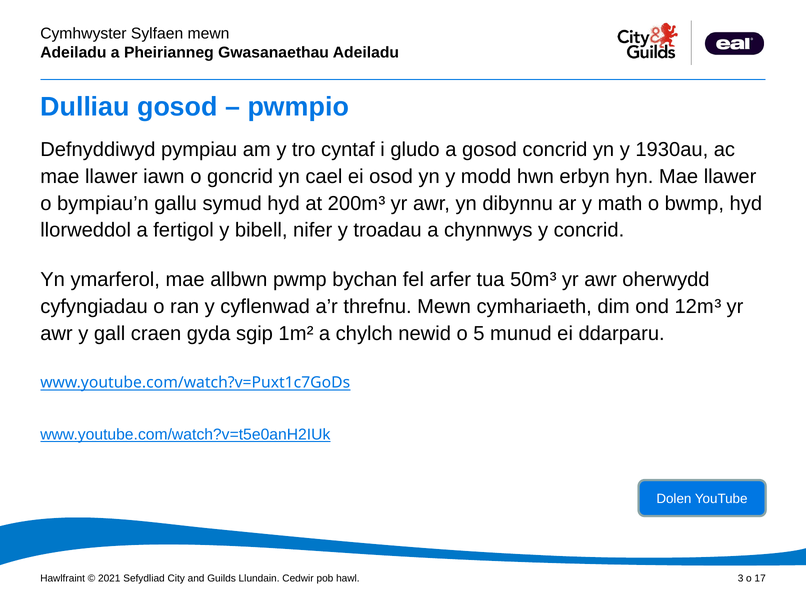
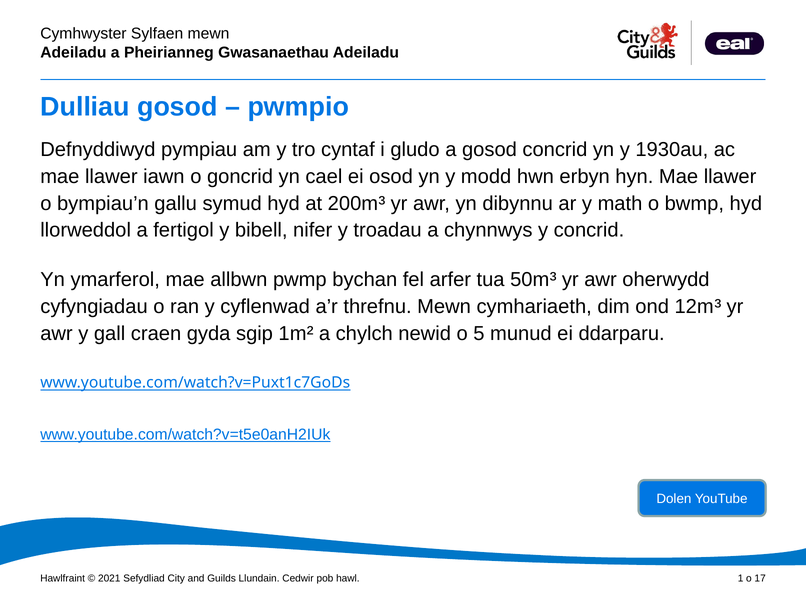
3: 3 -> 1 (741, 578)
